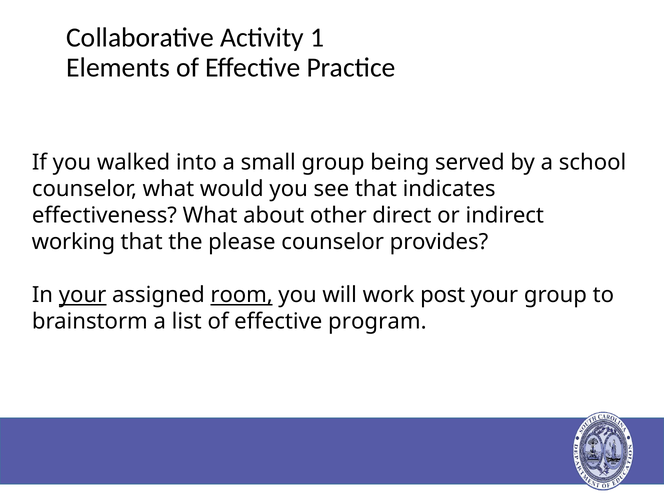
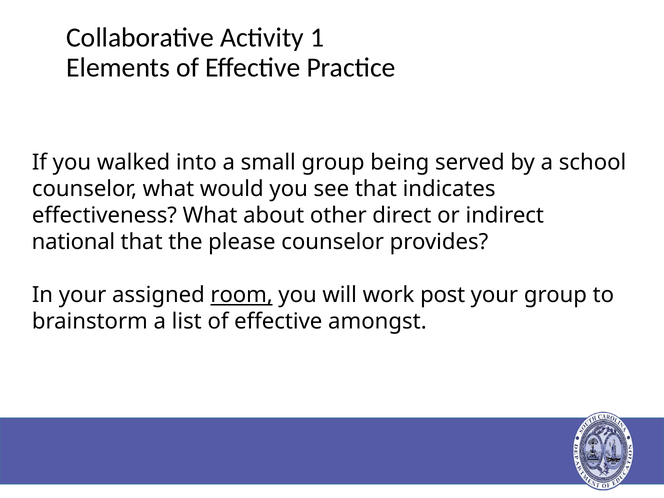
working: working -> national (73, 242)
your underline: present -> none (83, 295)
program: program -> amongst (377, 322)
